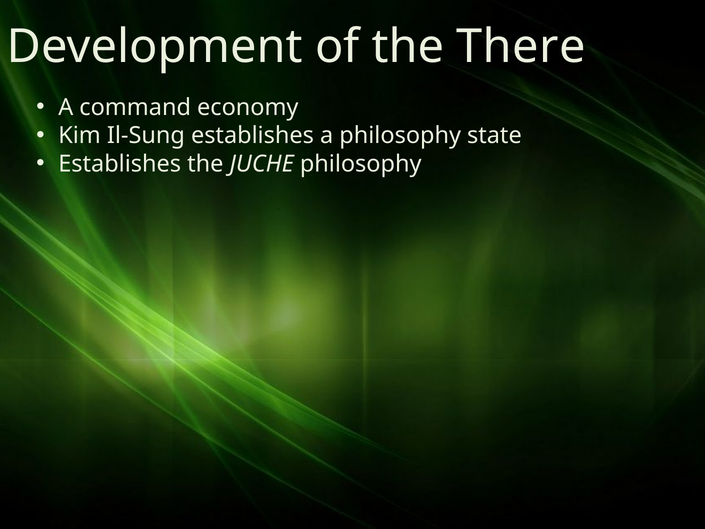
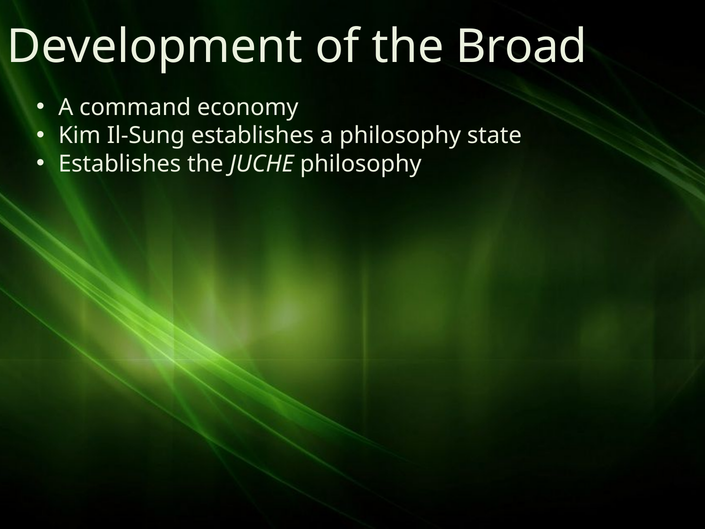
There: There -> Broad (521, 47)
